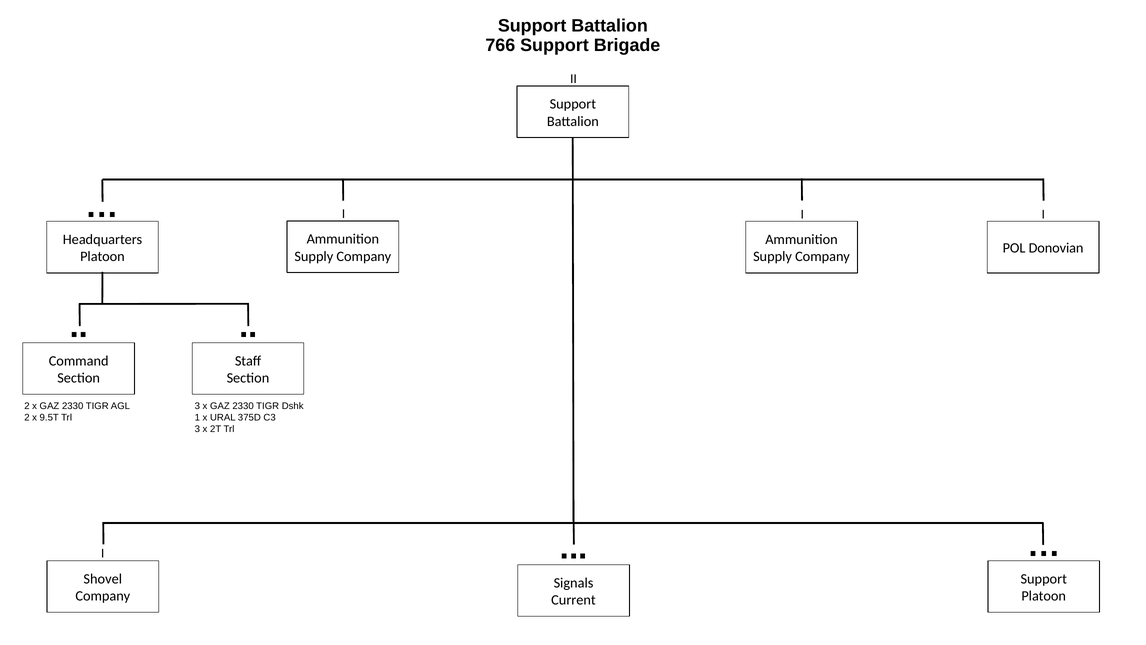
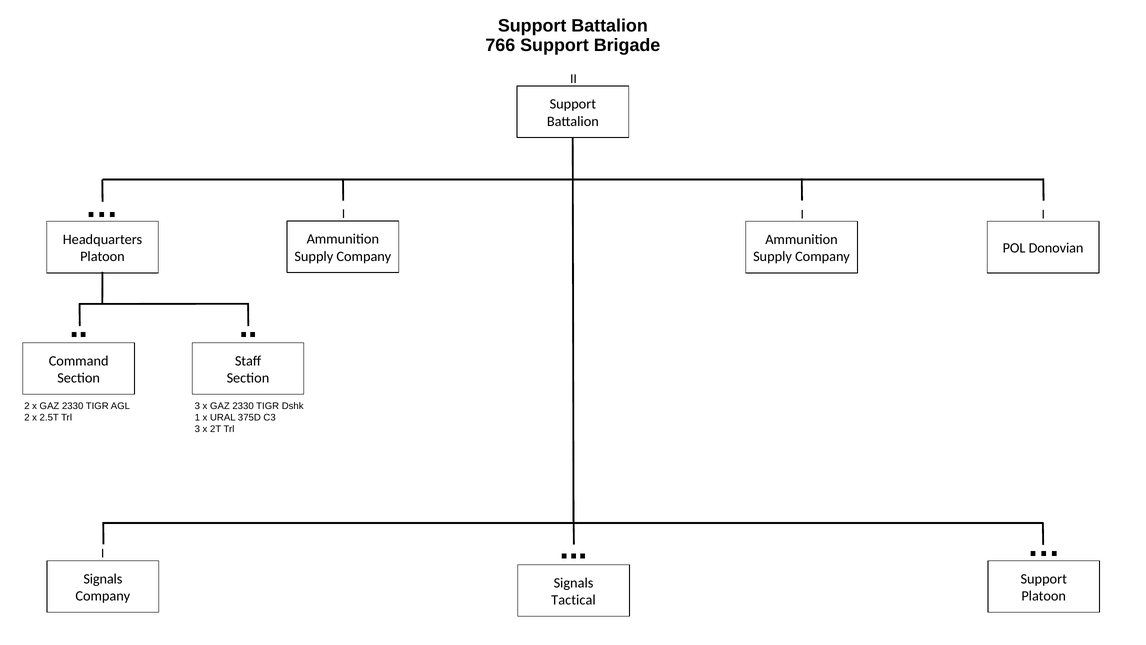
9.5T: 9.5T -> 2.5T (49, 417)
Shovel: Shovel -> Signals (103, 579)
Current: Current -> Tactical (573, 600)
